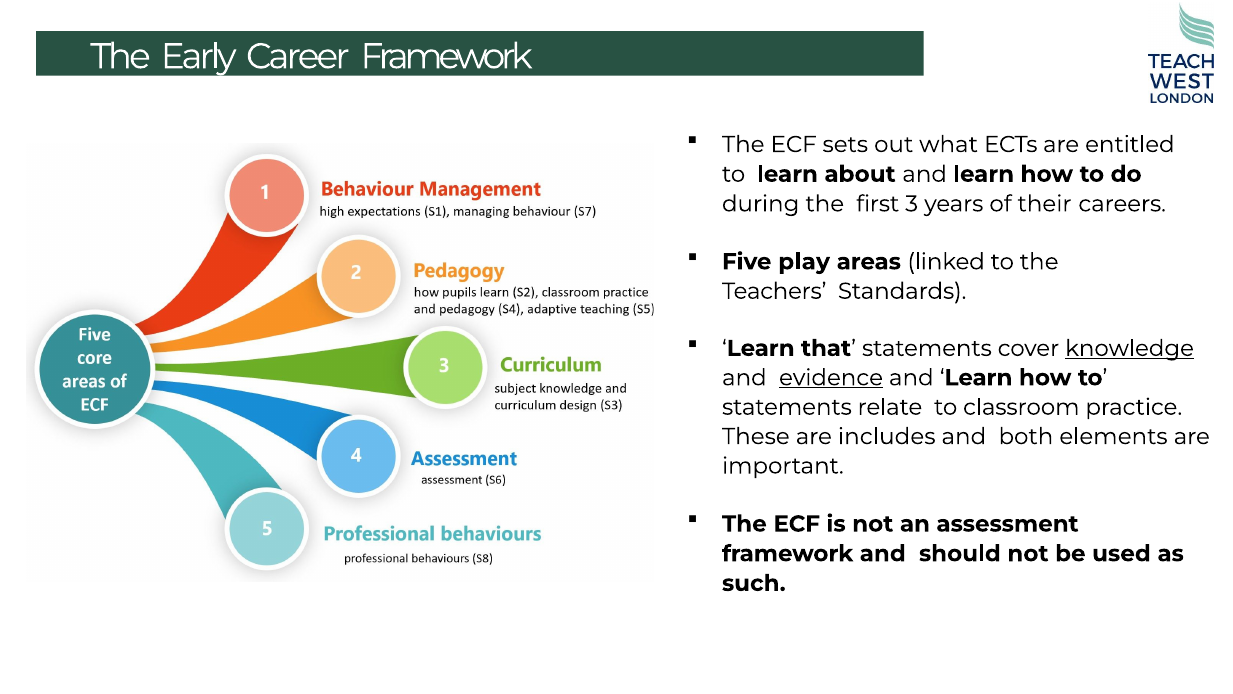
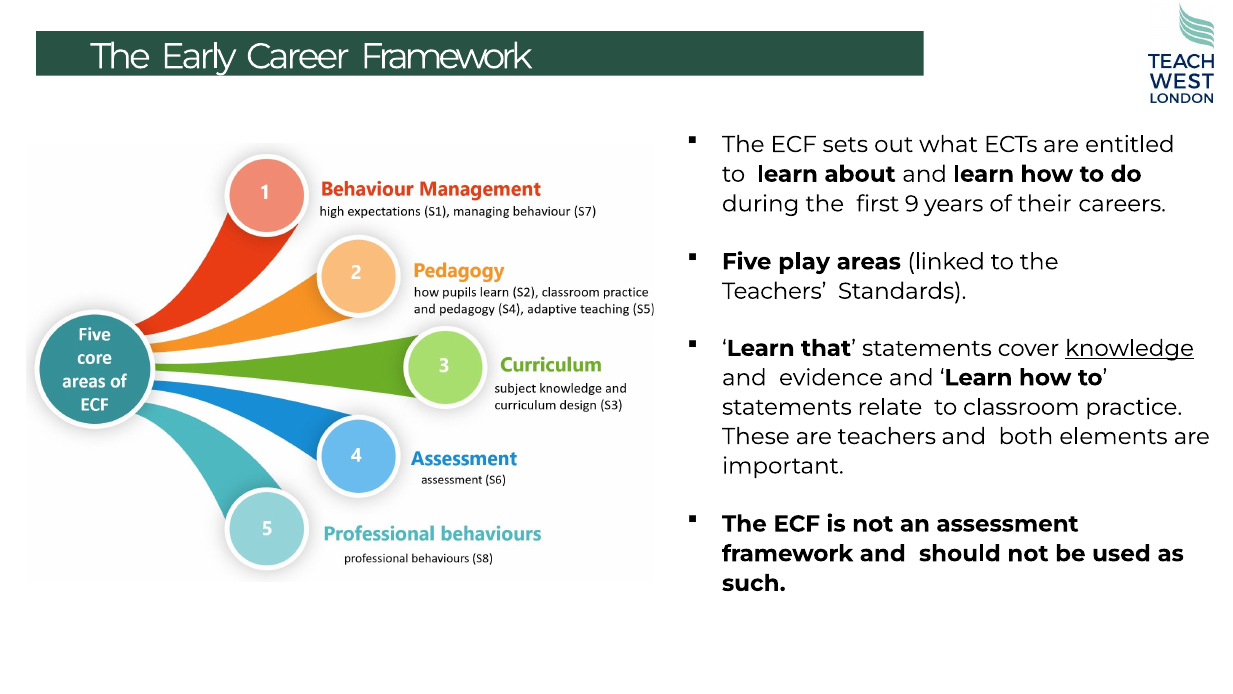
3: 3 -> 9 (912, 204)
evidence underline: present -> none (831, 377)
are includes: includes -> teachers (887, 436)
